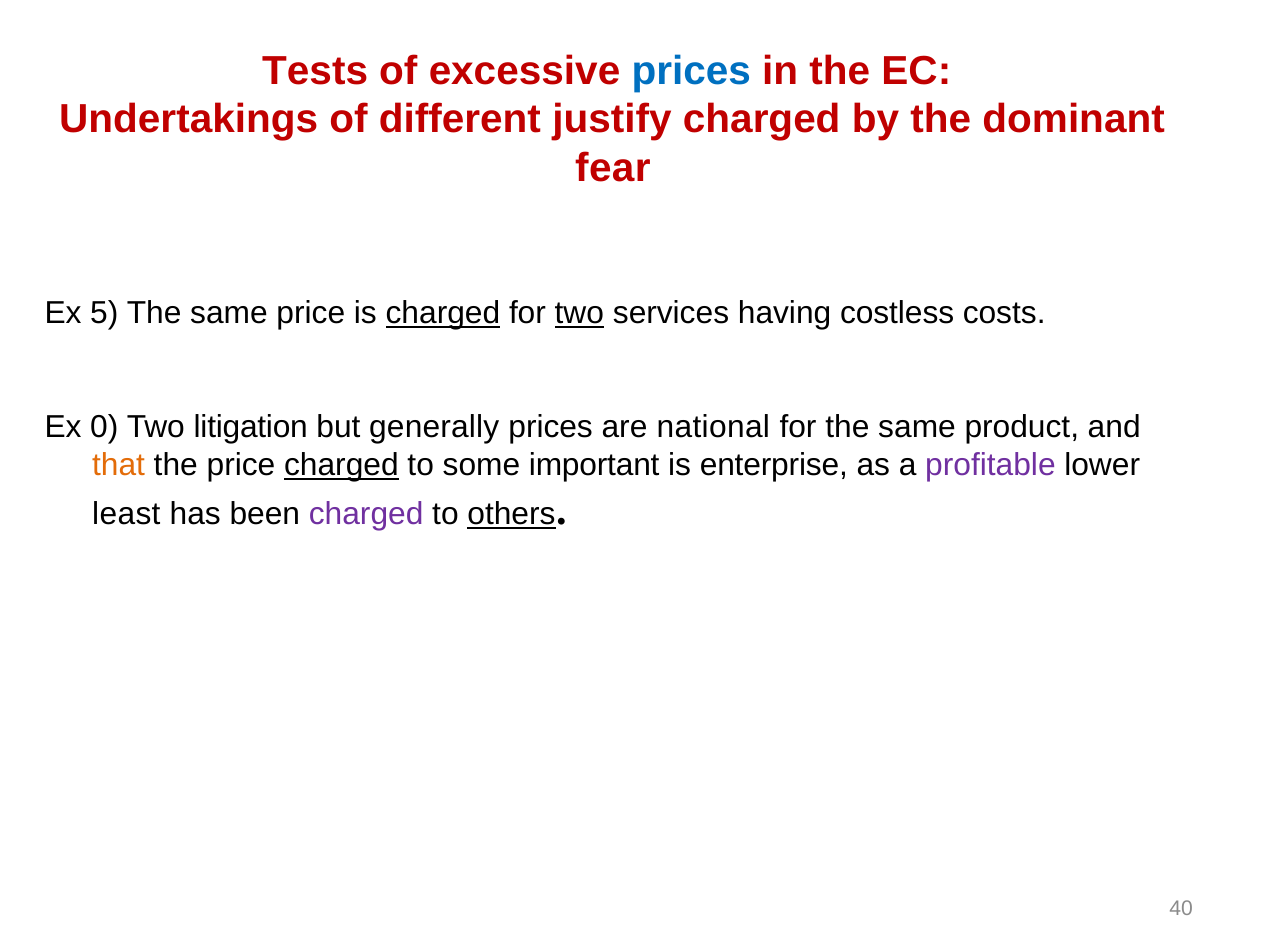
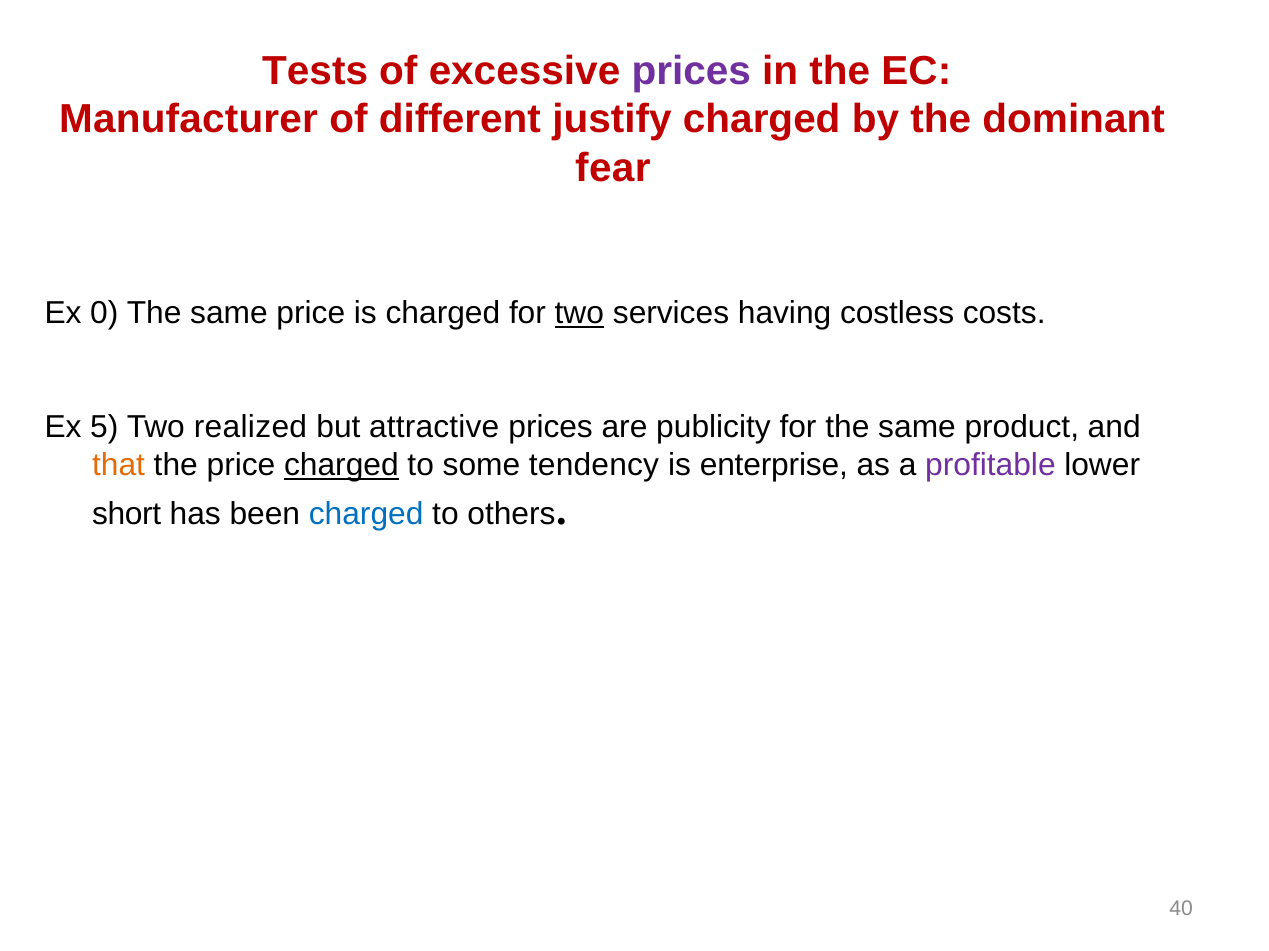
prices colour: blue -> purple (691, 71)
Undertakings: Undertakings -> Manufacturer (189, 120)
5: 5 -> 0 (104, 314)
charged underline: present -> none (443, 314)
0: 0 -> 5 (104, 428)
litigation: litigation -> realized (250, 428)
generally: generally -> attractive (434, 428)
national: national -> publicity (714, 428)
important: important -> tendency (594, 466)
least: least -> short (127, 515)
charged colour: purple -> blue (366, 515)
others underline: present -> none (511, 515)
